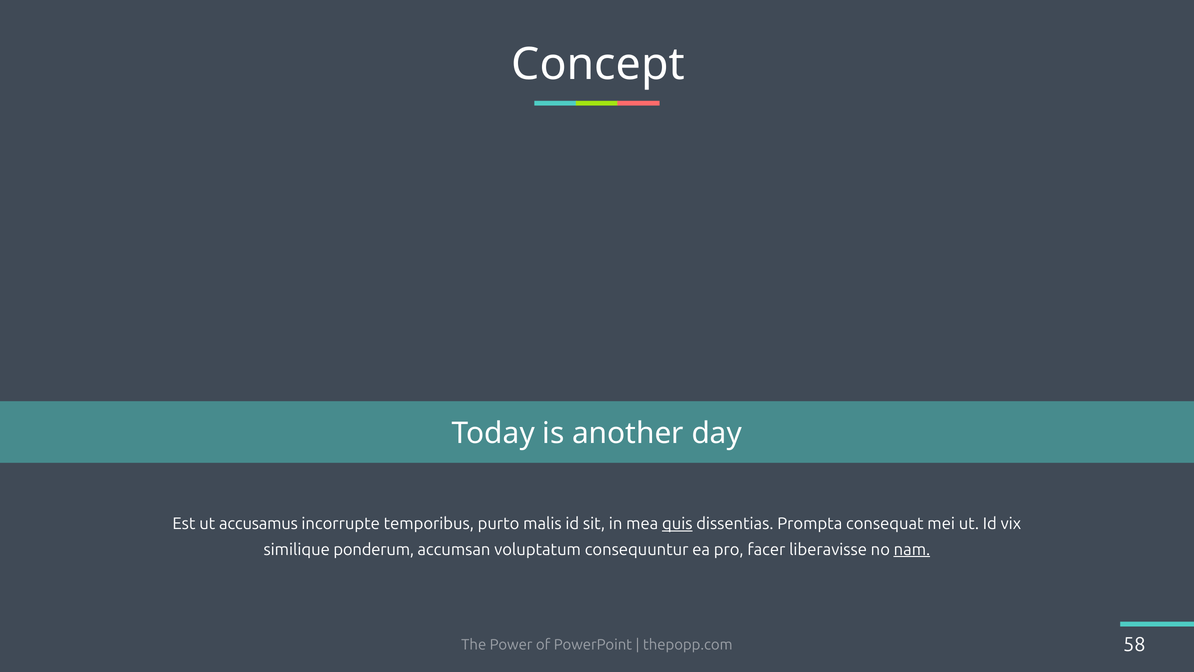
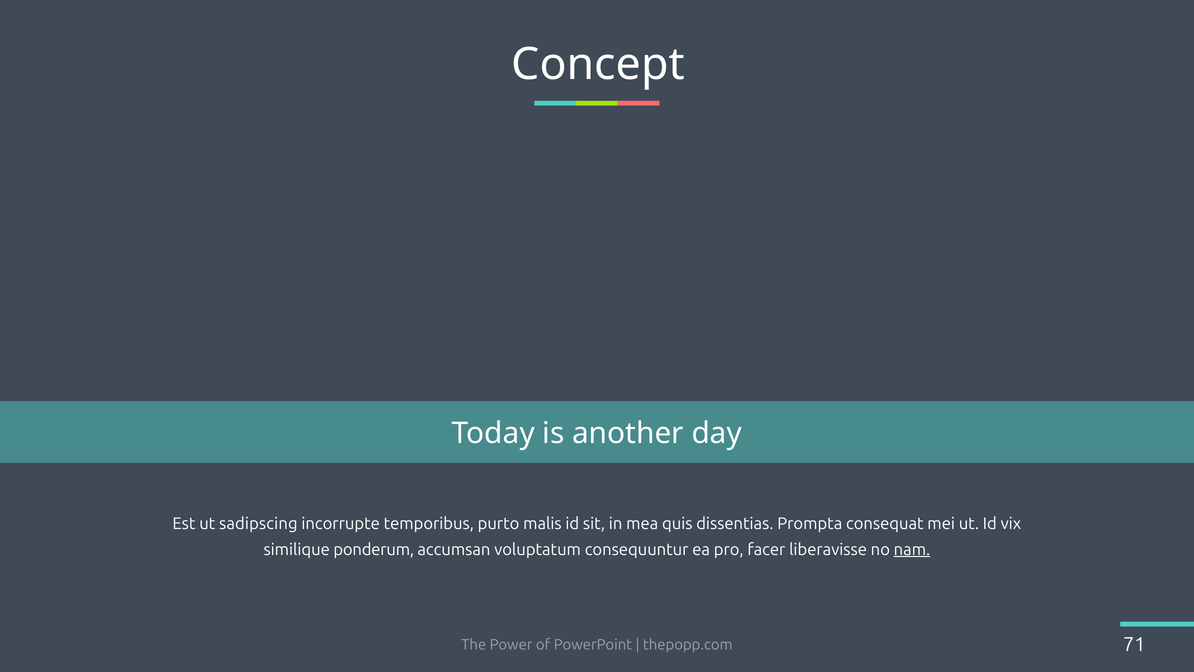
accusamus: accusamus -> sadipscing (258, 523)
quis underline: present -> none (677, 523)
58: 58 -> 71 (1134, 644)
